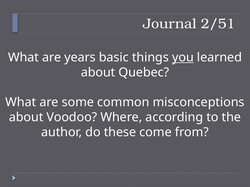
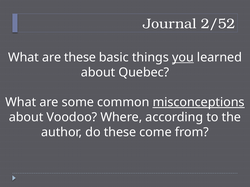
2/51: 2/51 -> 2/52 (218, 24)
are years: years -> these (80, 58)
misconceptions underline: none -> present (199, 103)
